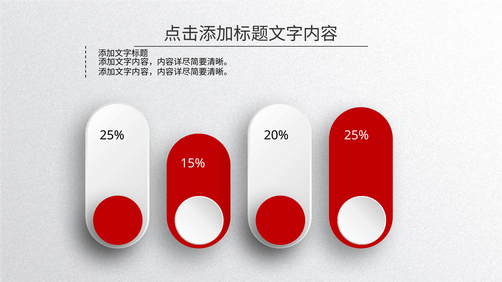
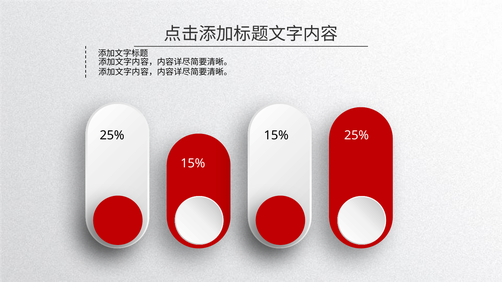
20%: 20% -> 15% (276, 136)
